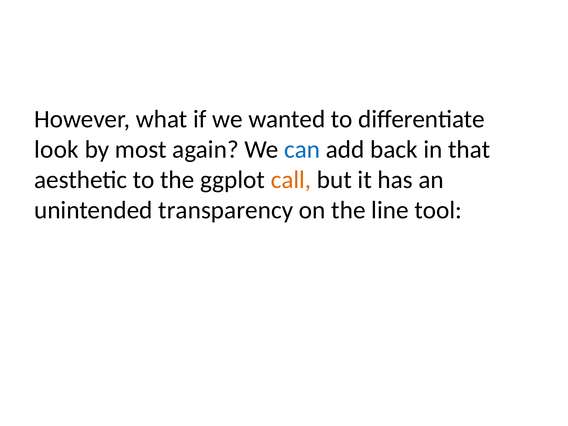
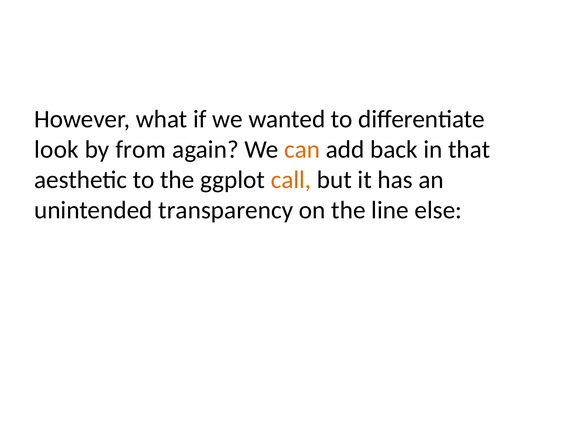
most: most -> from (141, 149)
can colour: blue -> orange (302, 149)
tool: tool -> else (438, 210)
